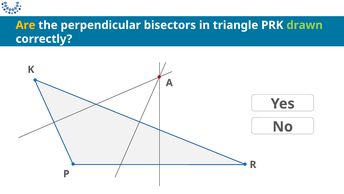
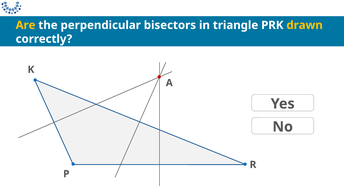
drawn colour: light green -> yellow (305, 25)
